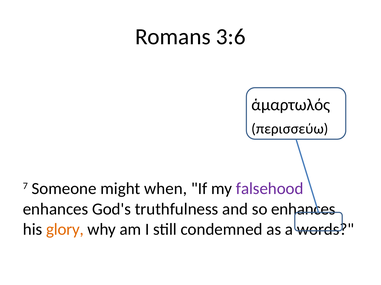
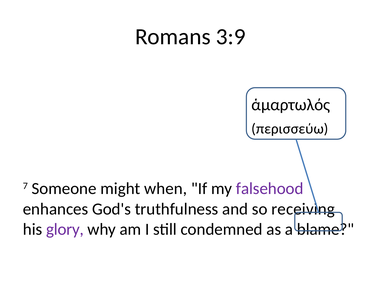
3:6: 3:6 -> 3:9 (231, 37)
so enhances: enhances -> receiving (303, 209)
glory colour: orange -> purple (65, 230)
words: words -> blame (326, 230)
